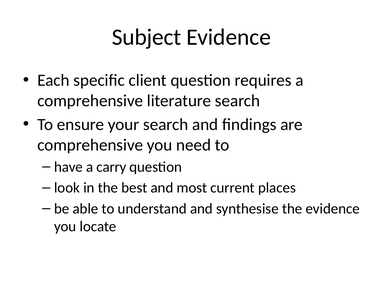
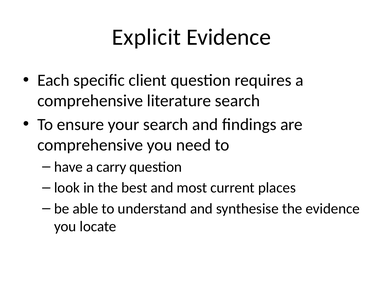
Subject: Subject -> Explicit (146, 37)
